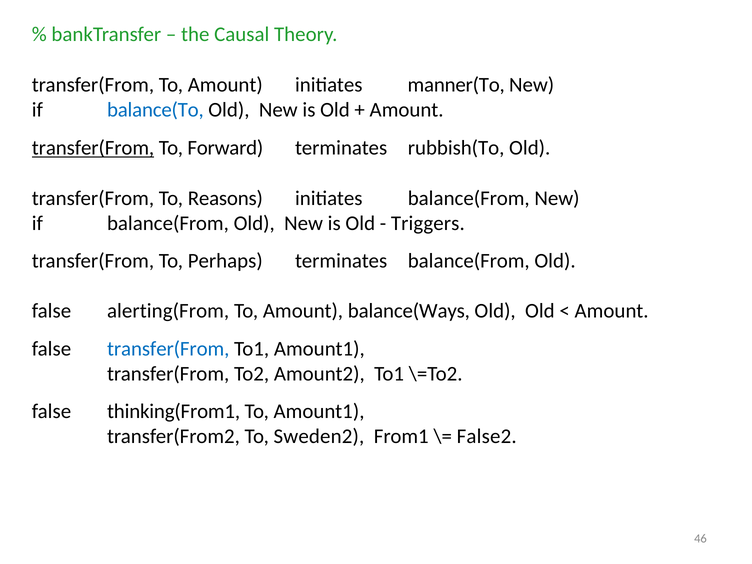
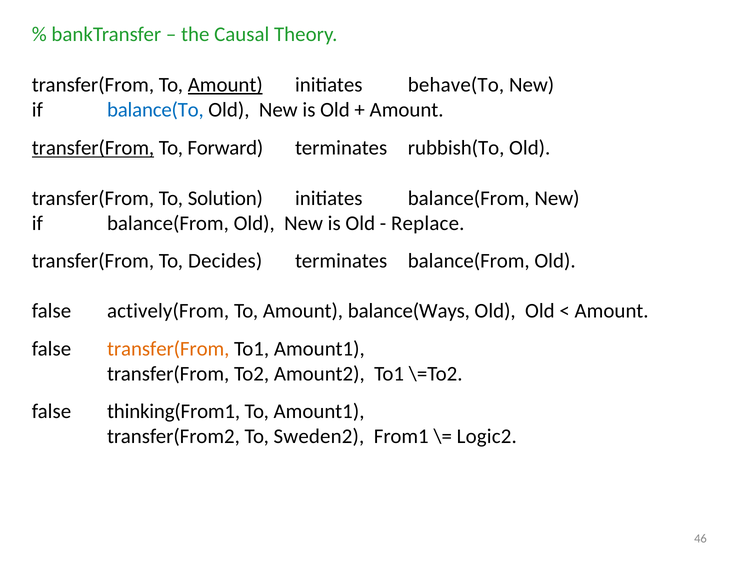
Amount underline: none -> present (225, 85)
manner(To: manner(To -> behave(To (456, 85)
Reasons: Reasons -> Solution (225, 198)
Triggers: Triggers -> Replace (428, 223)
Perhaps: Perhaps -> Decides (225, 261)
alerting(From: alerting(From -> actively(From (168, 311)
transfer(From colour: blue -> orange (168, 349)
False2: False2 -> Logic2 (487, 436)
